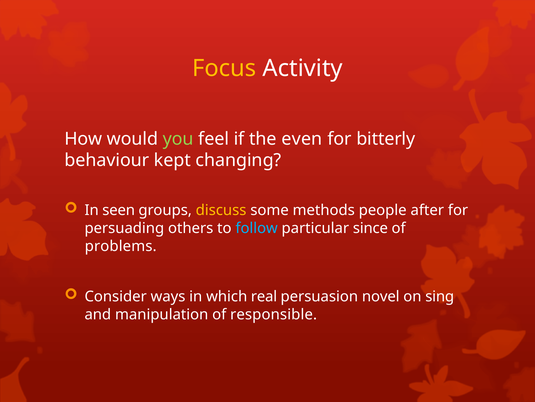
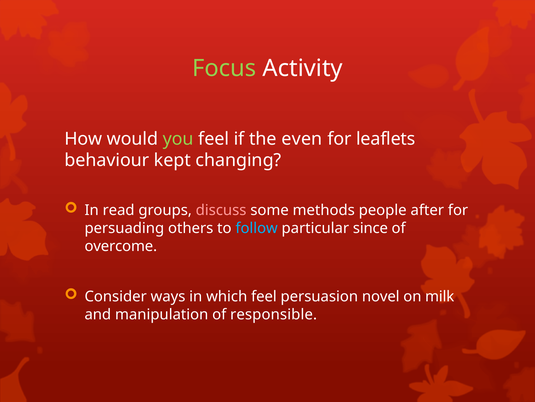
Focus colour: yellow -> light green (224, 68)
bitterly: bitterly -> leaflets (386, 139)
seen: seen -> read (119, 210)
discuss colour: yellow -> pink (221, 210)
problems: problems -> overcome (121, 246)
which real: real -> feel (264, 296)
sing: sing -> milk (440, 296)
